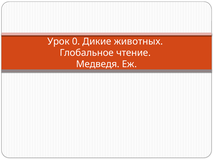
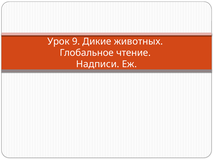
0: 0 -> 9 (76, 41)
Медведя: Медведя -> Надписи (98, 64)
